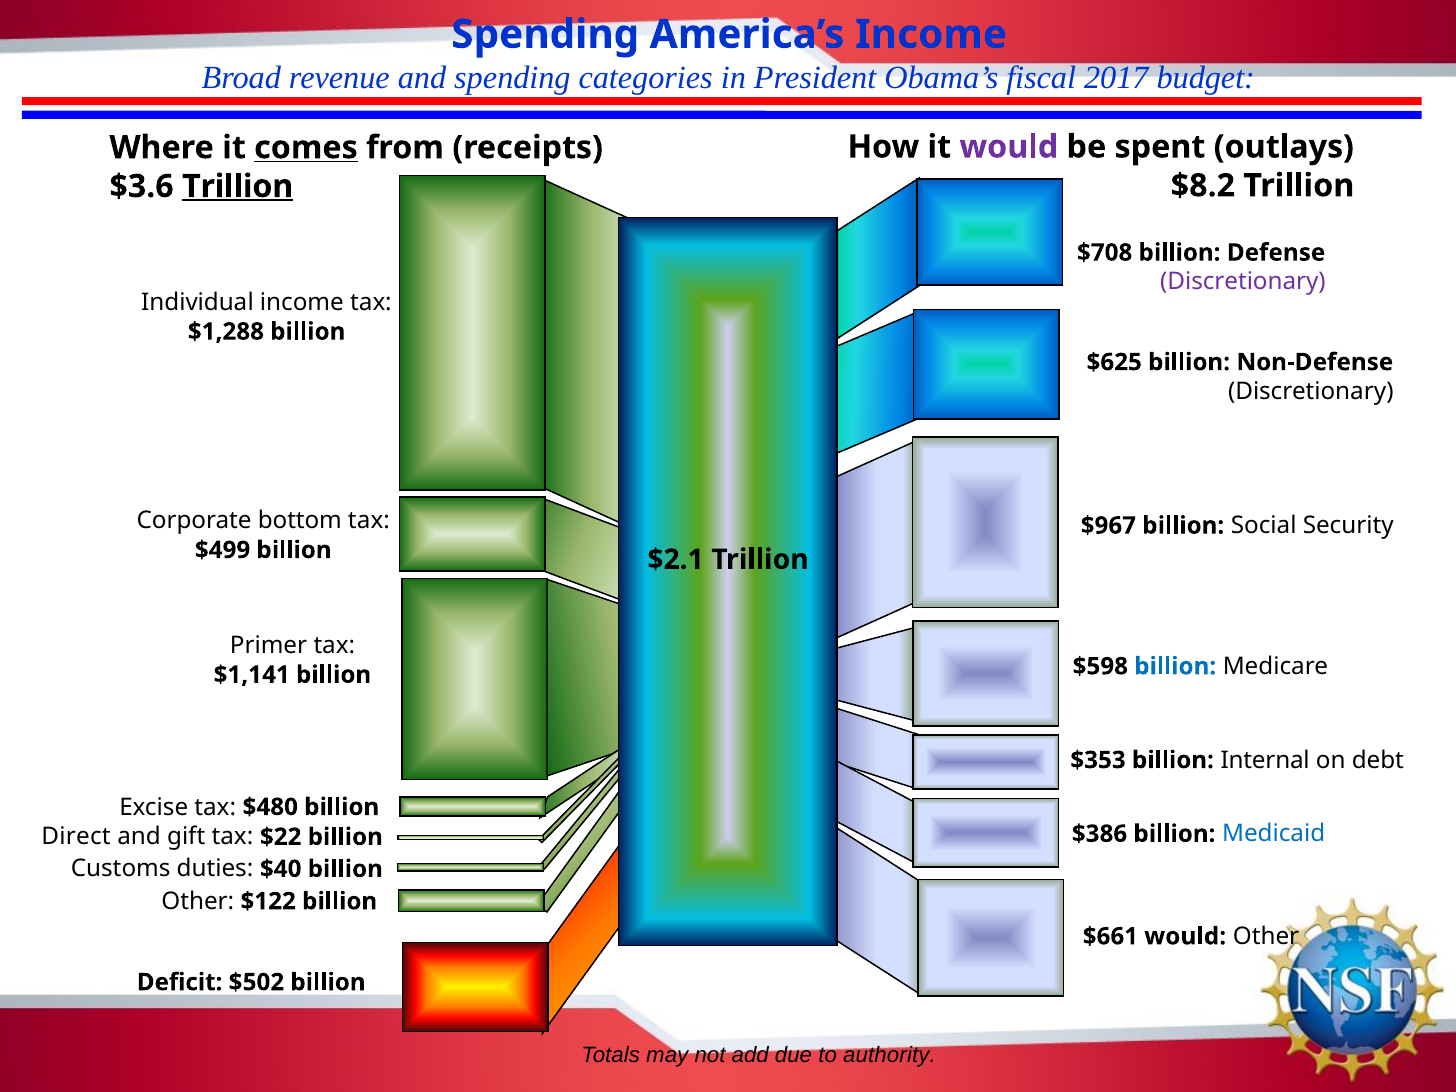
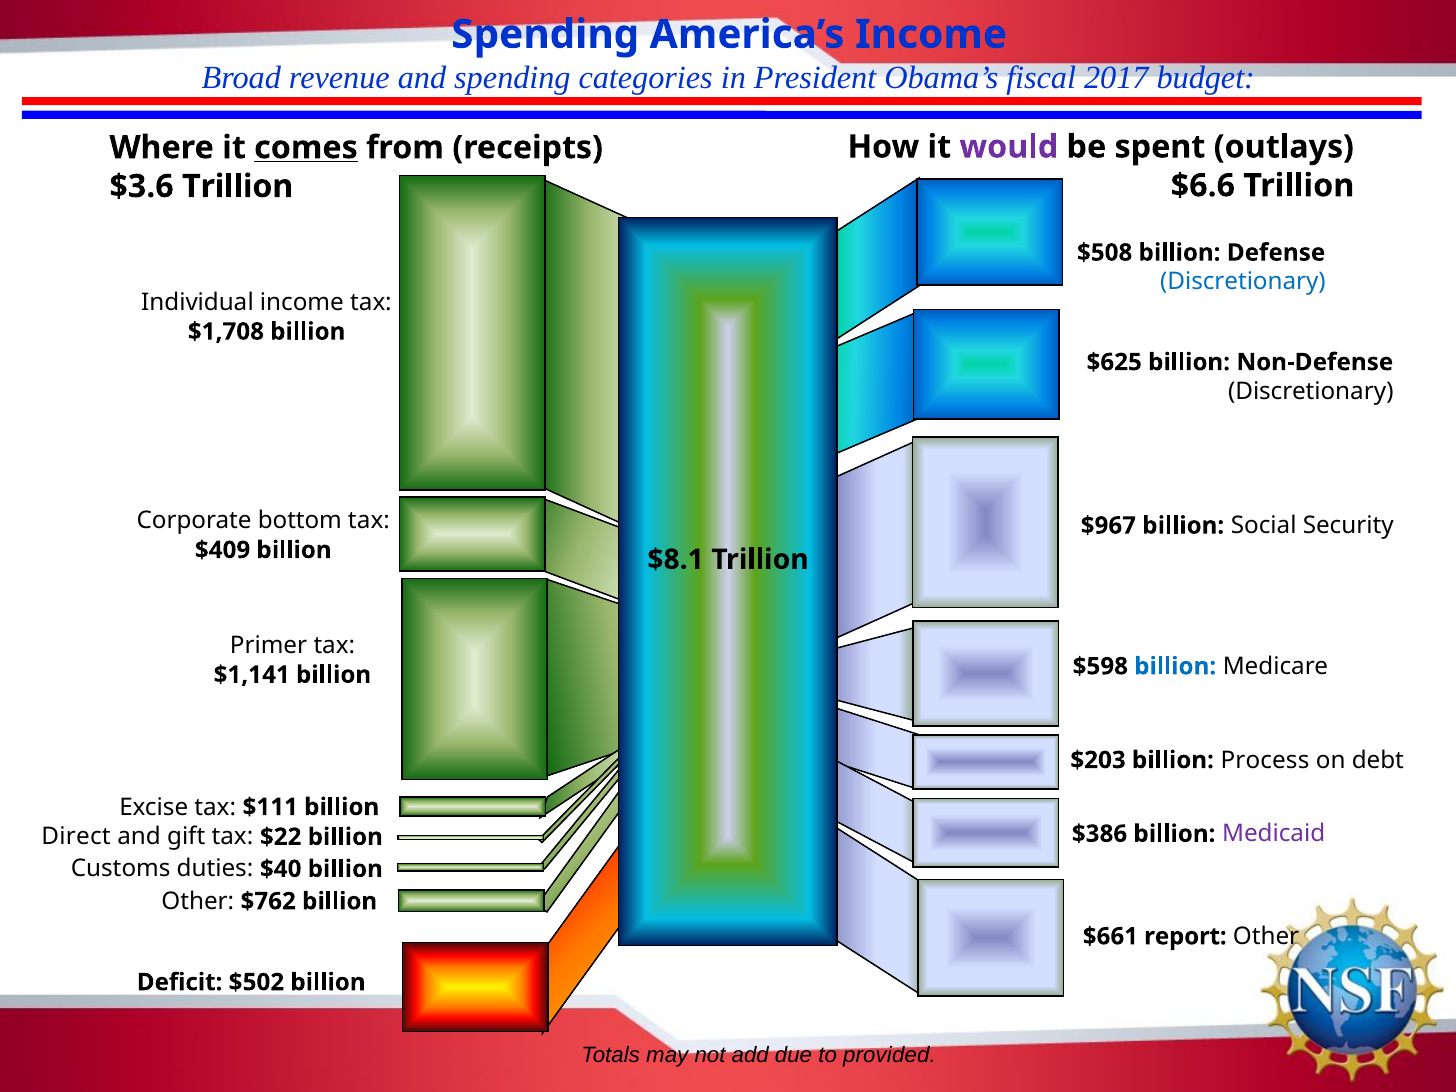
$8.2: $8.2 -> $6.6 (1203, 186)
Trillion underline: present -> none (238, 186)
$708: $708 -> $508 (1105, 253)
Discretionary colour: purple -> blue (1243, 282)
$1,288: $1,288 -> $1,708 (226, 332)
$499: $499 -> $409 (223, 550)
$2.1: $2.1 -> $8.1 (676, 559)
$353: $353 -> $203 (1098, 760)
Internal: Internal -> Process (1265, 760)
$480: $480 -> $111 (270, 807)
Medicaid colour: blue -> purple (1274, 834)
$122: $122 -> $762 (268, 901)
$661 would: would -> report (1185, 936)
authority: authority -> provided (889, 1055)
